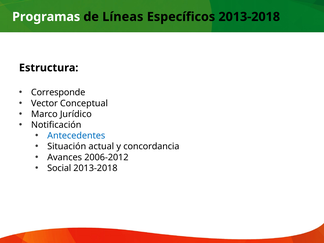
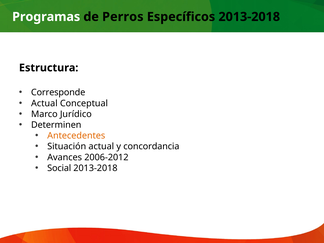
Líneas: Líneas -> Perros (123, 17)
Vector: Vector -> Actual (44, 103)
Notificación: Notificación -> Determinen (56, 125)
Antecedentes colour: blue -> orange (76, 136)
